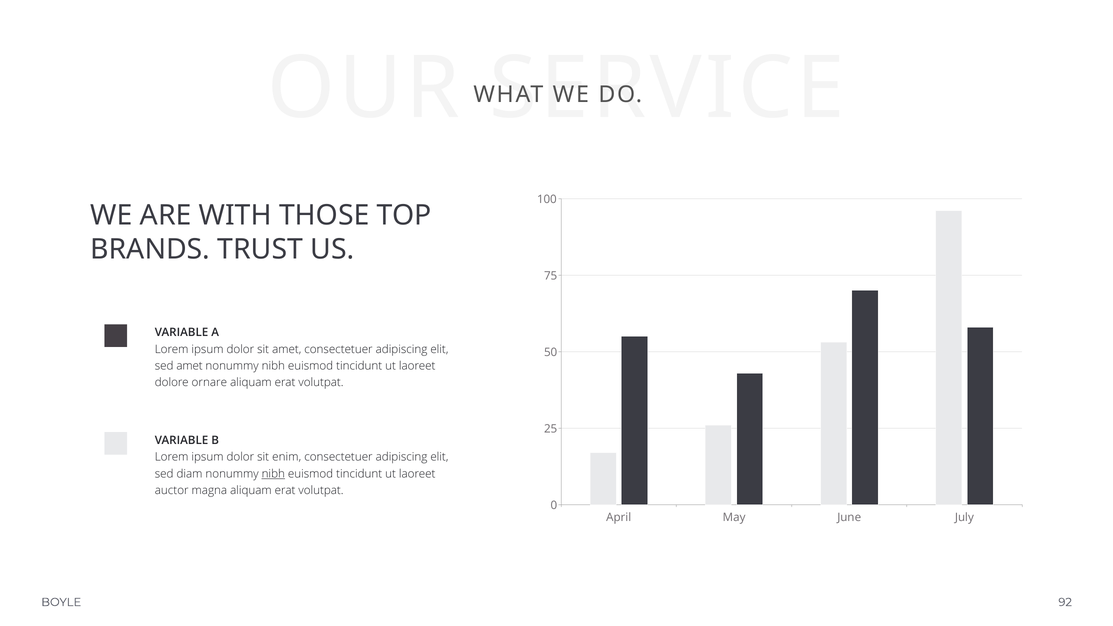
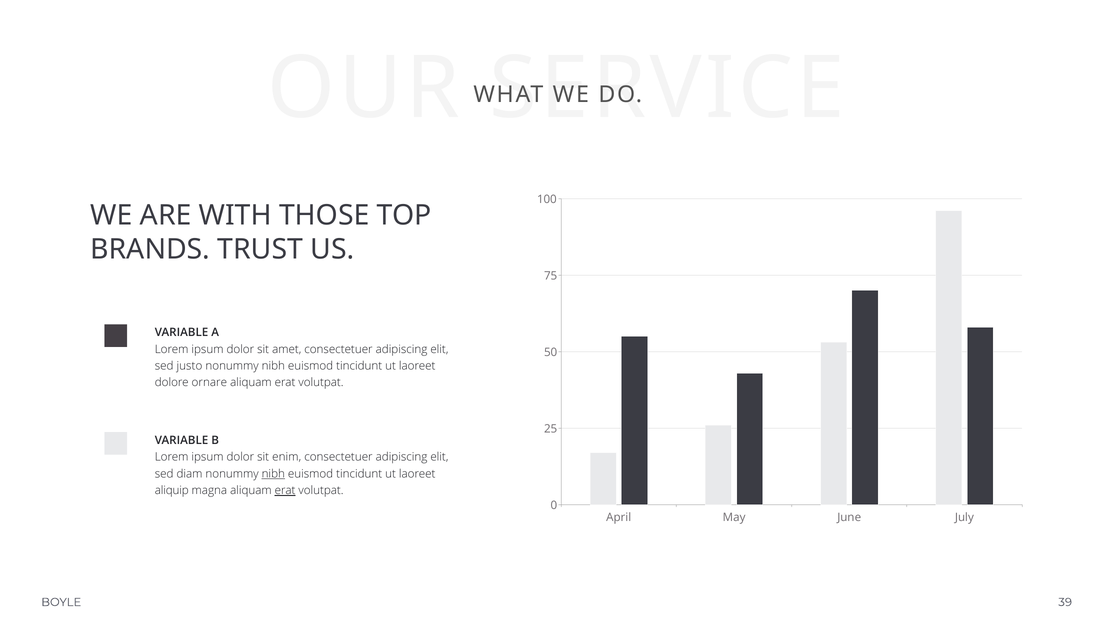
sed amet: amet -> justo (189, 366)
auctor: auctor -> aliquip (172, 491)
erat underline: none -> present (285, 491)
92: 92 -> 39 (1065, 602)
